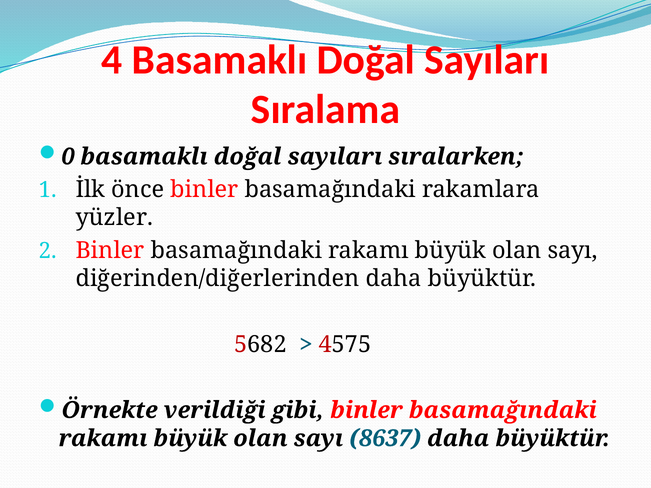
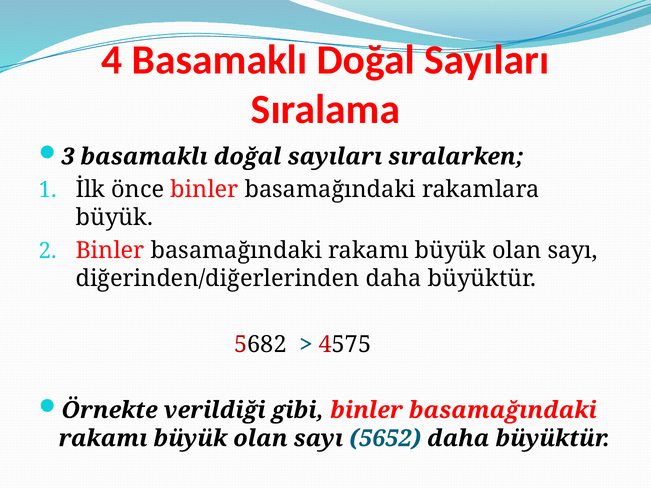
0: 0 -> 3 (68, 157)
yüzler: yüzler -> büyük (114, 218)
8637: 8637 -> 5652 (385, 439)
